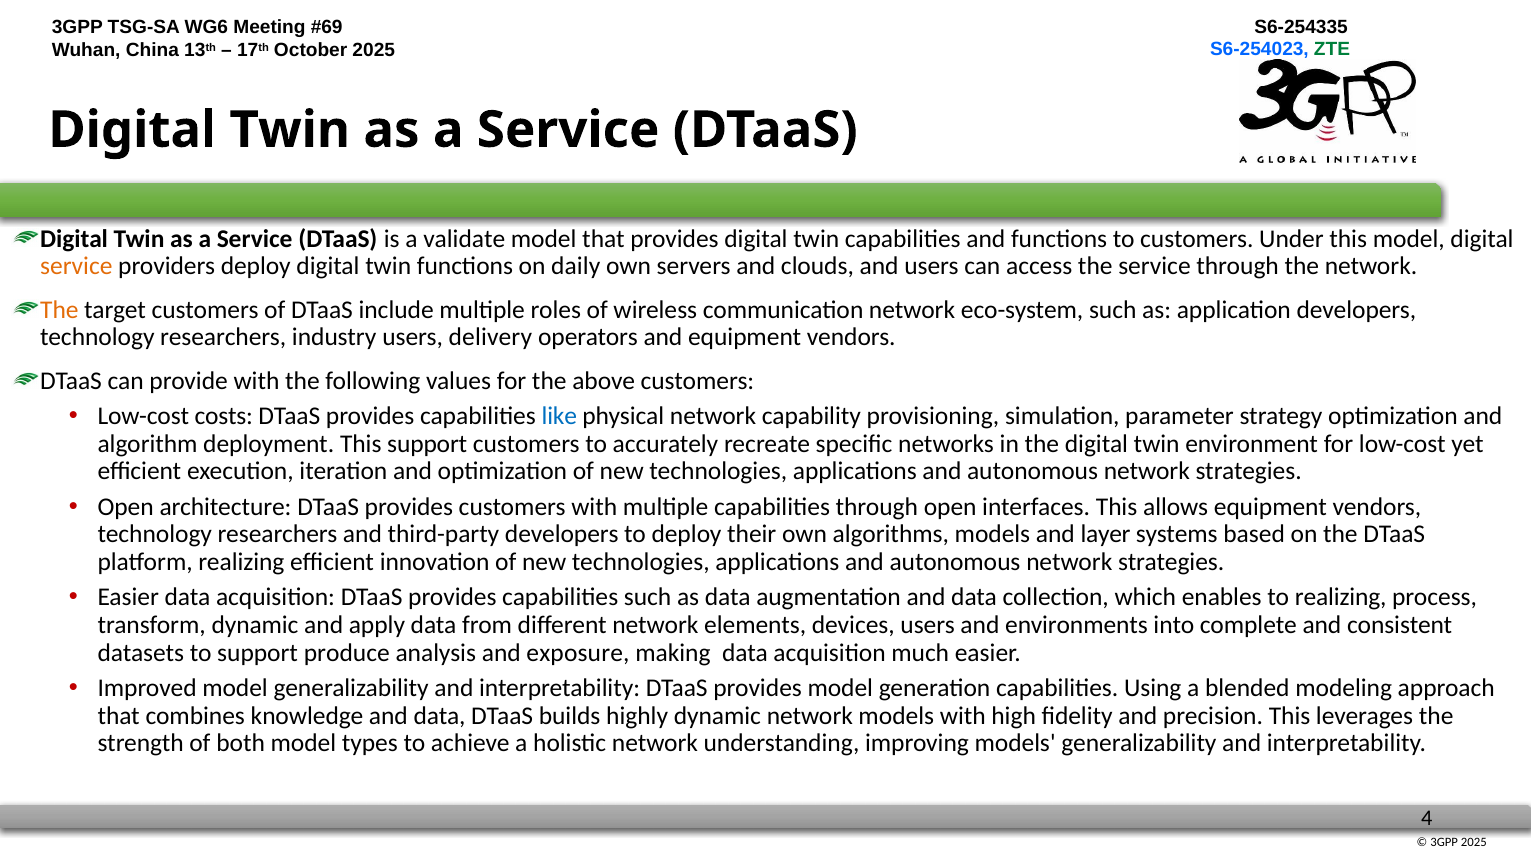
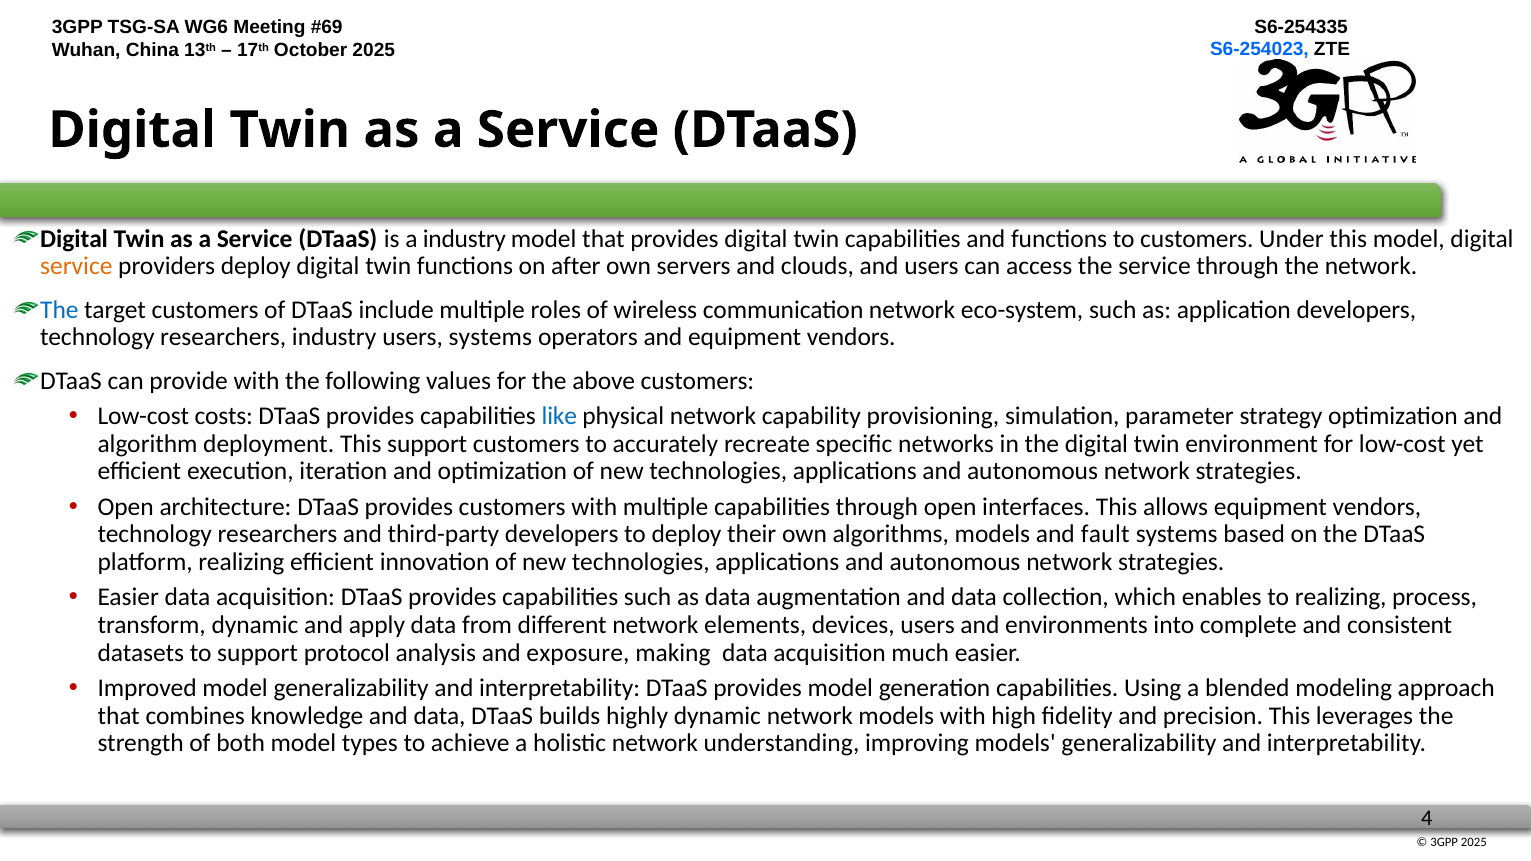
ZTE colour: green -> black (1332, 49)
a validate: validate -> industry (464, 239)
daily: daily -> after (576, 267)
The colour: orange -> blue (59, 310)
users delivery: delivery -> systems (490, 338)
layer: layer -> fault (1105, 535)
produce: produce -> protocol (347, 653)
